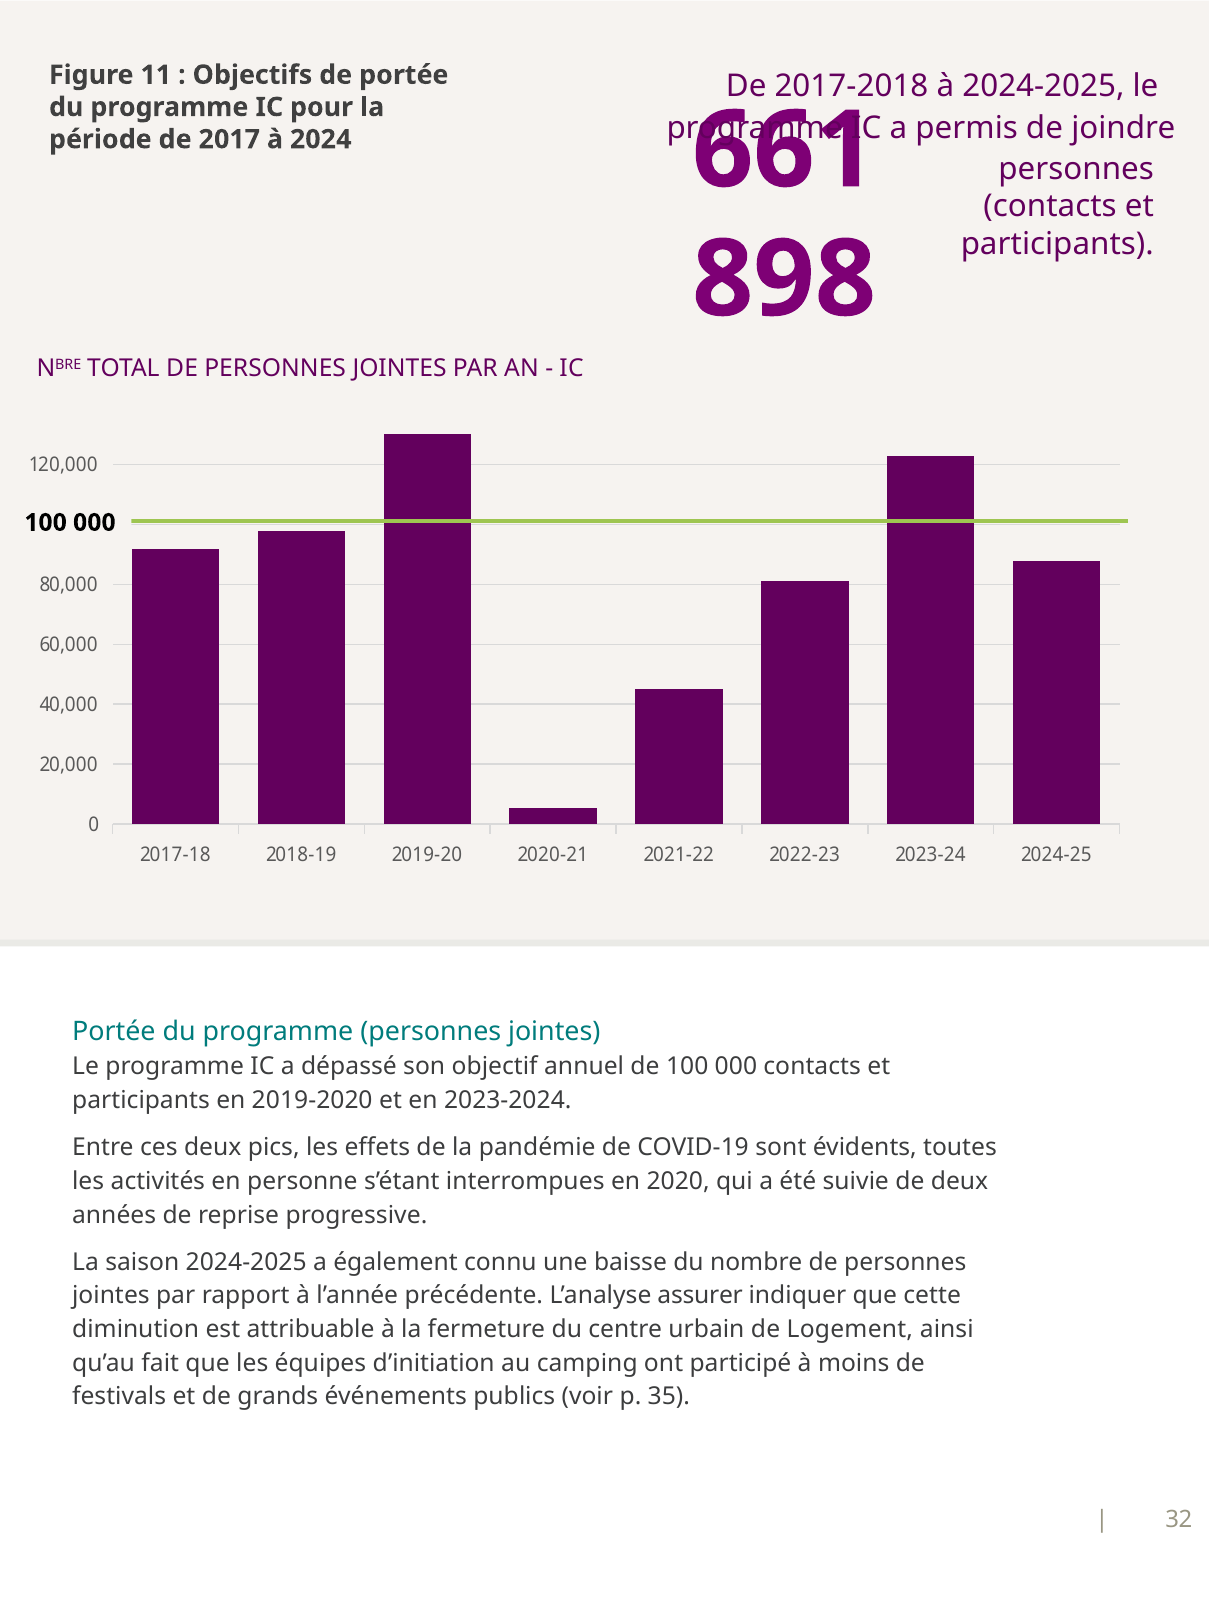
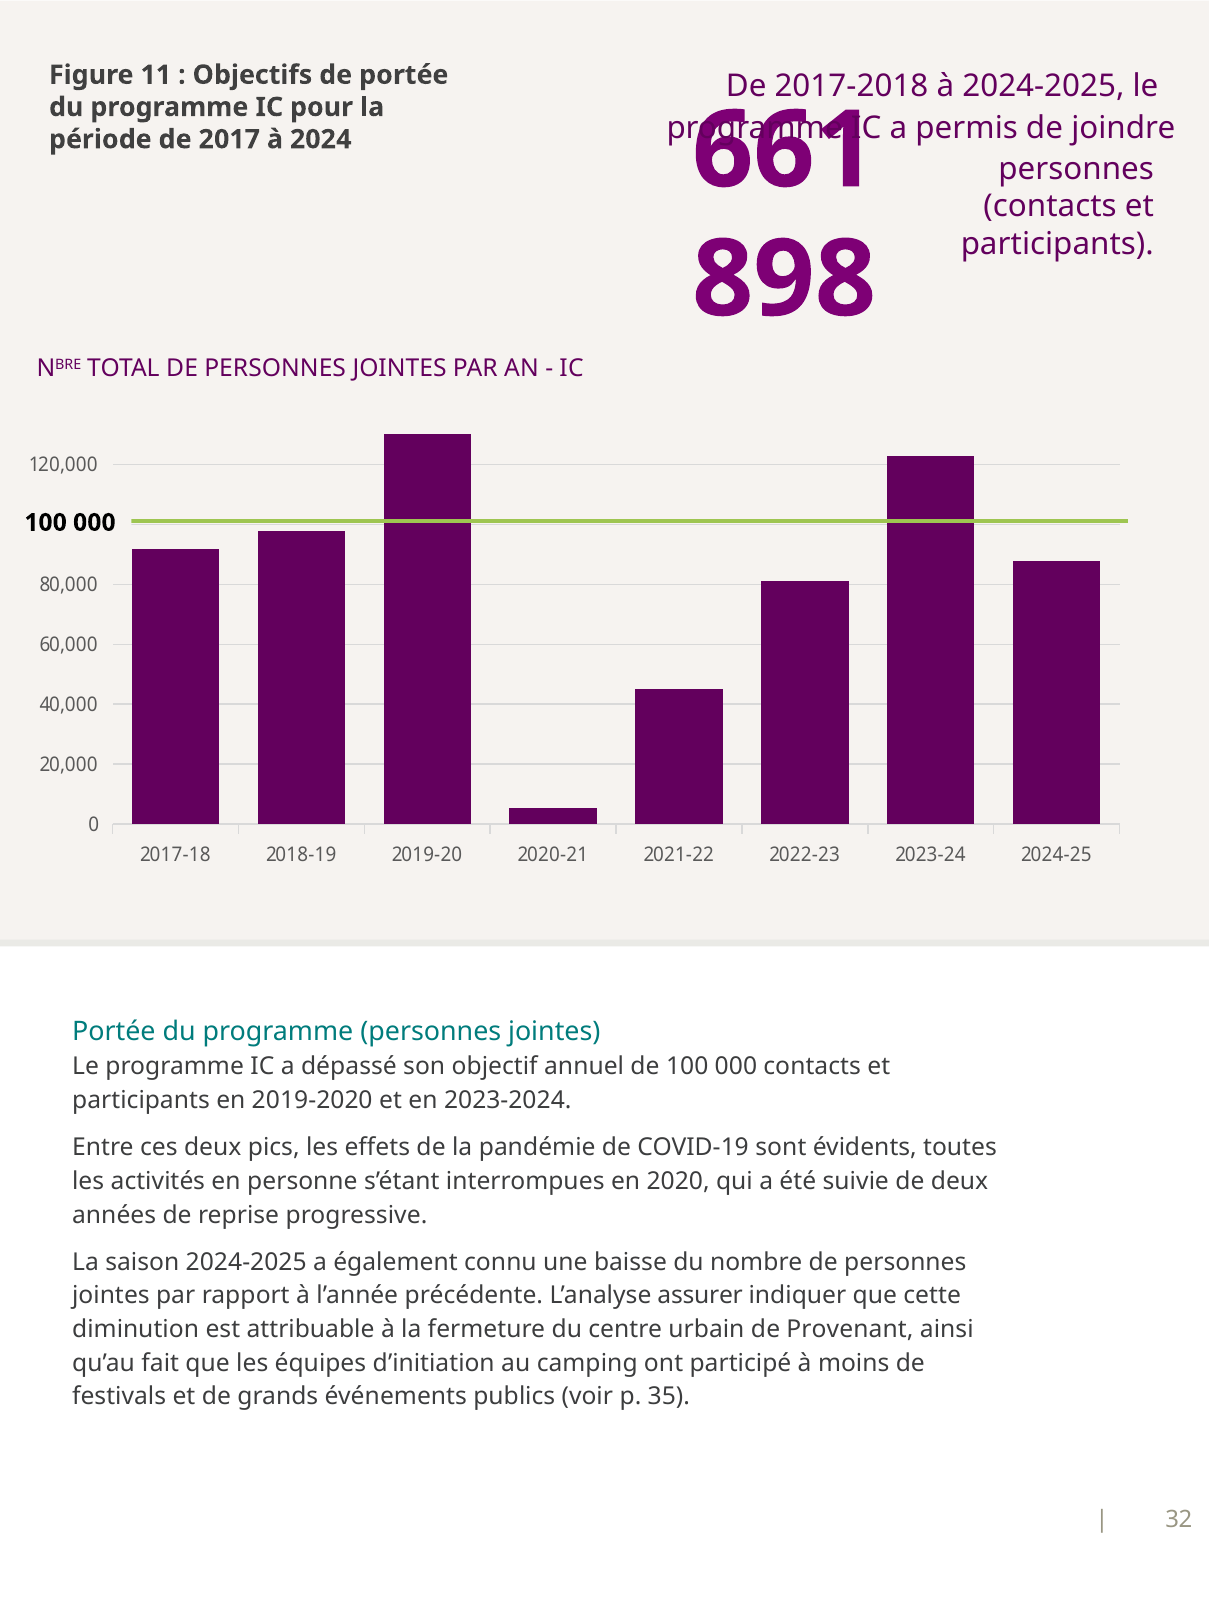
Logement: Logement -> Provenant (850, 1329)
